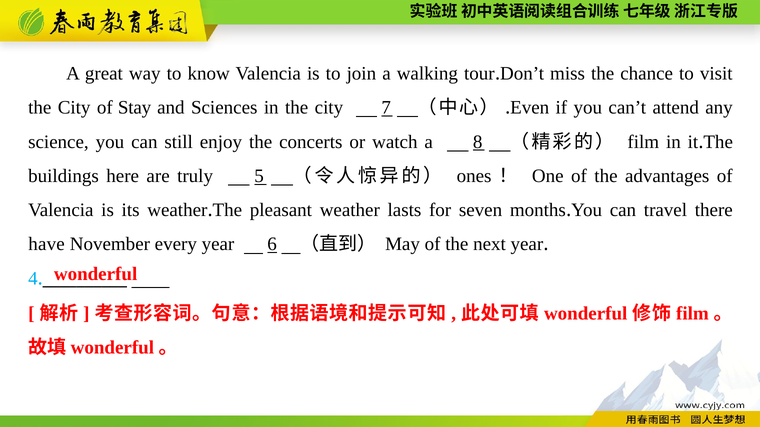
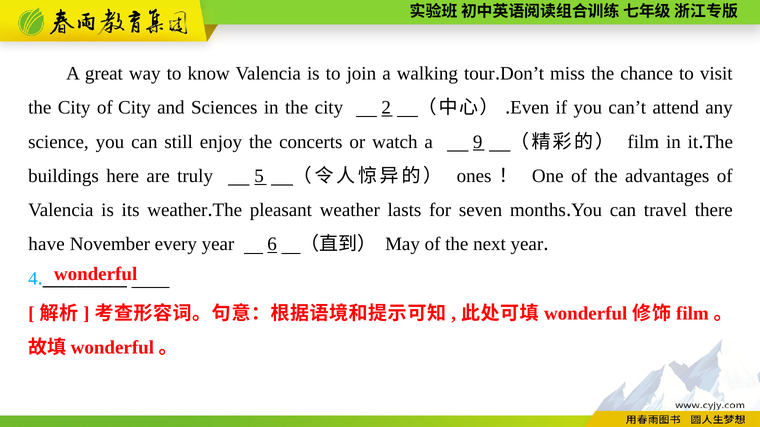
of Stay: Stay -> City (134, 108)
7: 7 -> 2 (386, 108)
8: 8 -> 9 (478, 142)
